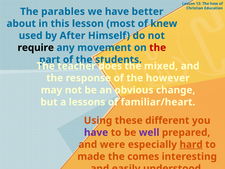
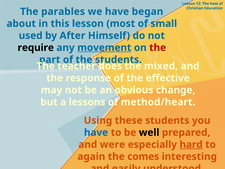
better: better -> began (148, 12)
knew: knew -> small (164, 24)
movement underline: none -> present (104, 48)
however: however -> effective (168, 78)
familiar/heart: familiar/heart -> method/heart (158, 102)
these different: different -> students (167, 120)
have colour: purple -> blue (96, 132)
well colour: purple -> black (149, 132)
made: made -> again (91, 156)
